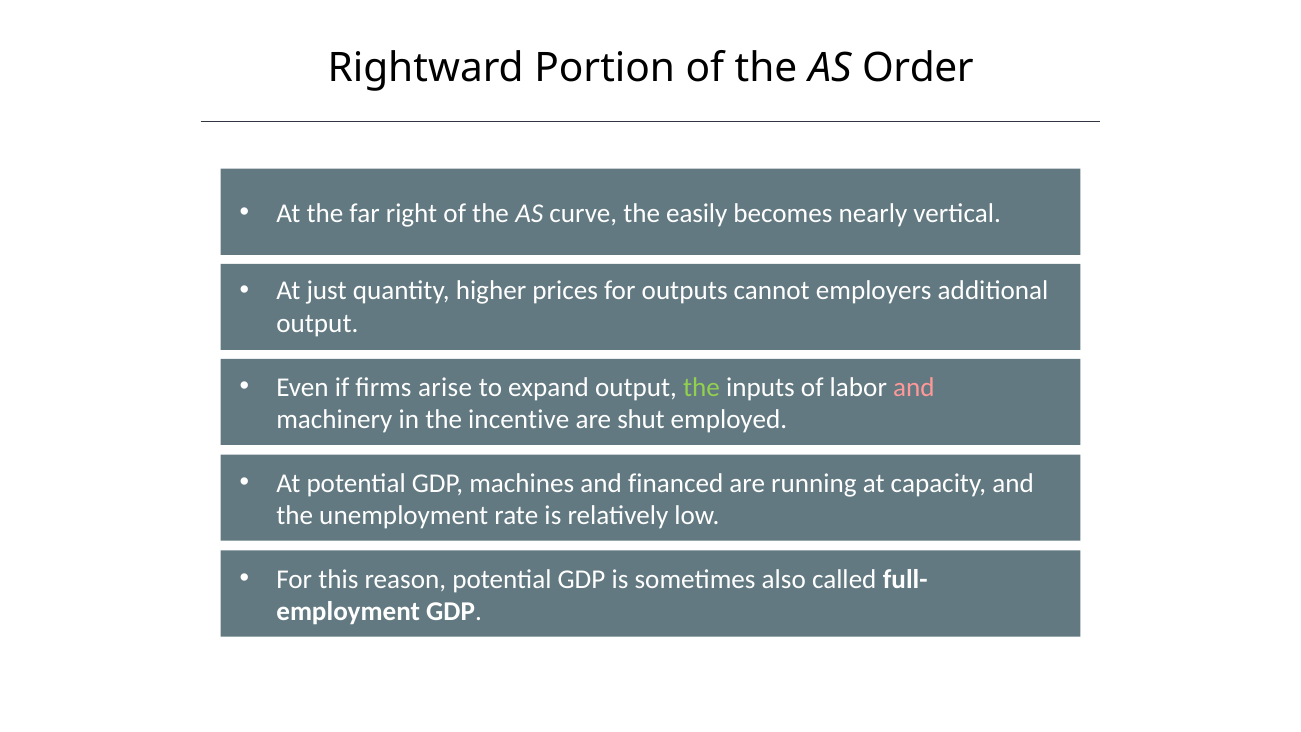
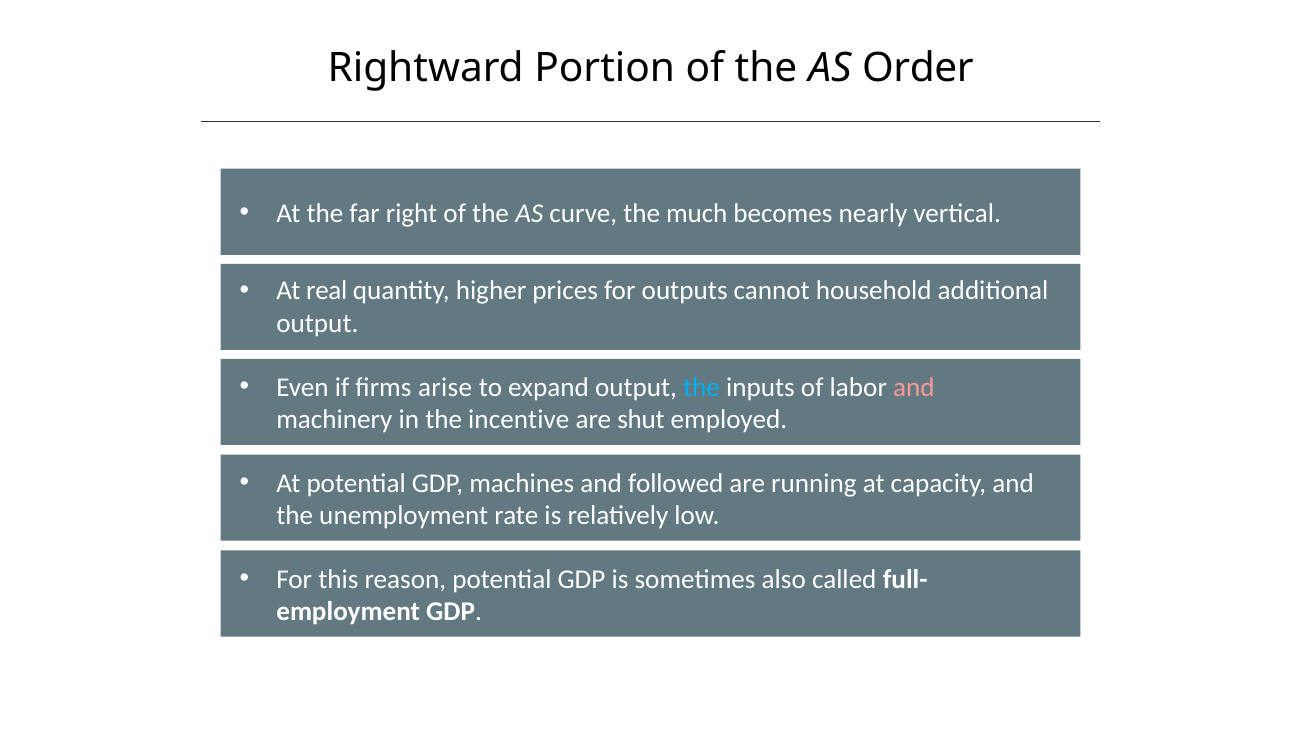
easily: easily -> much (697, 213)
just: just -> real (327, 291)
employers: employers -> household (874, 291)
the colour: light green -> light blue (702, 387)
financed: financed -> followed (676, 483)
